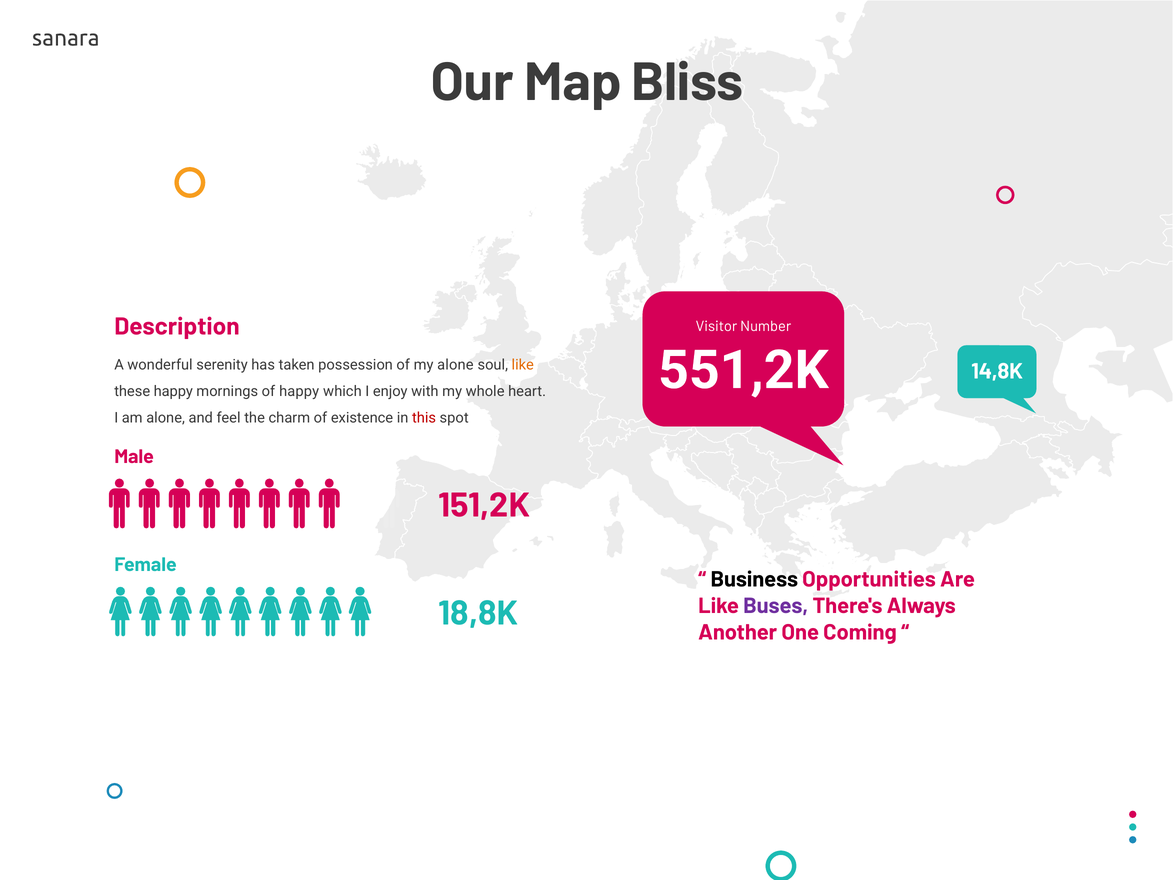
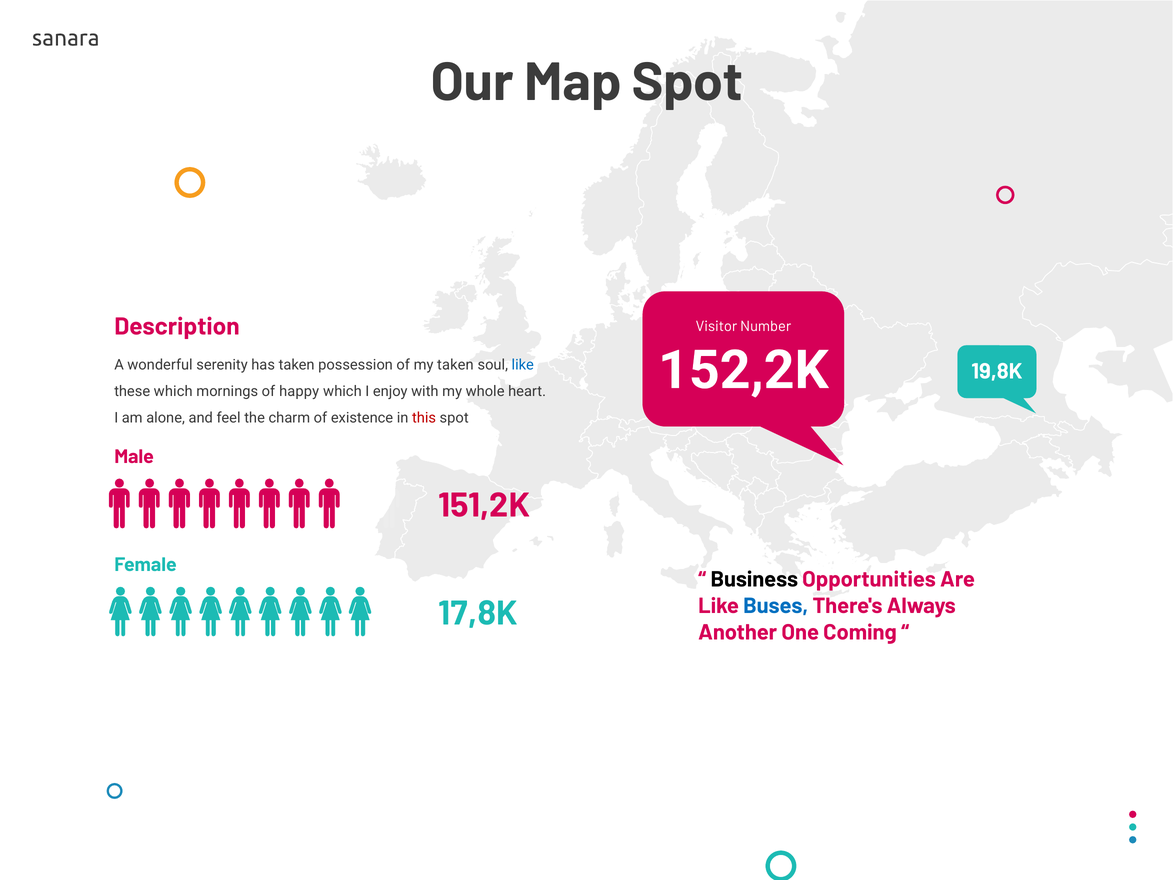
Map Bliss: Bliss -> Spot (687, 82)
551,2K: 551,2K -> 152,2K (743, 370)
my alone: alone -> taken (455, 365)
like colour: orange -> blue (523, 365)
14,8K: 14,8K -> 19,8K (997, 372)
these happy: happy -> which (173, 391)
Buses colour: purple -> blue (776, 606)
18,8K: 18,8K -> 17,8K (478, 613)
